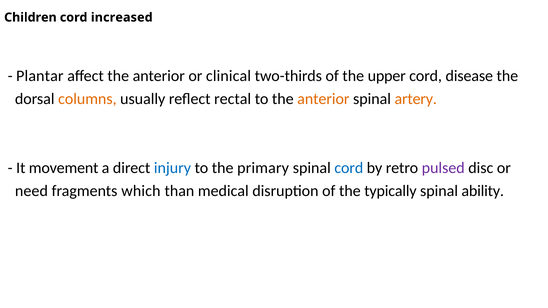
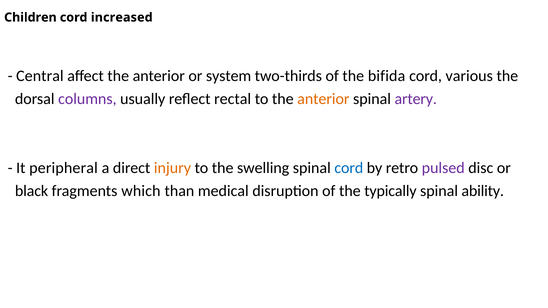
Plantar: Plantar -> Central (40, 76)
clinical: clinical -> system (229, 76)
upper: upper -> bifida (387, 76)
disease: disease -> various (469, 76)
columns colour: orange -> purple (87, 99)
artery colour: orange -> purple (416, 99)
movement: movement -> peripheral (63, 168)
injury colour: blue -> orange (172, 168)
primary: primary -> swelling (263, 168)
need: need -> black (32, 191)
